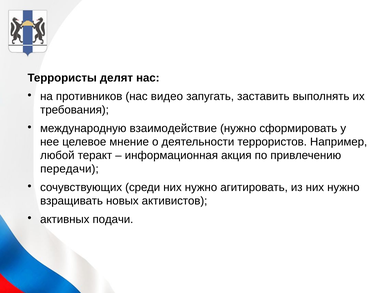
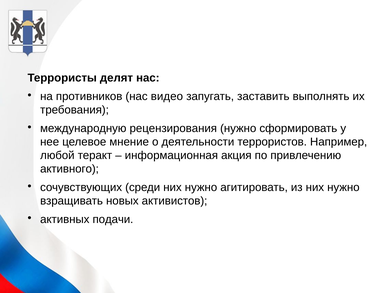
взаимодействие: взаимодействие -> рецензирования (173, 128)
передачи: передачи -> активного (70, 169)
